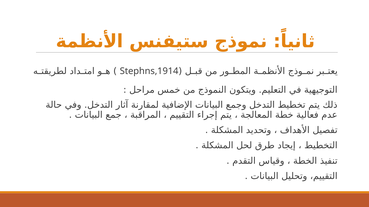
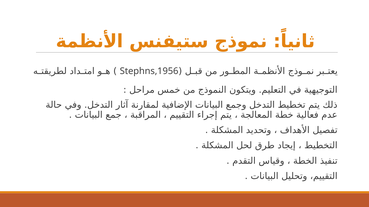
Stephns,1914: Stephns,1914 -> Stephns,1956 (149, 71)
